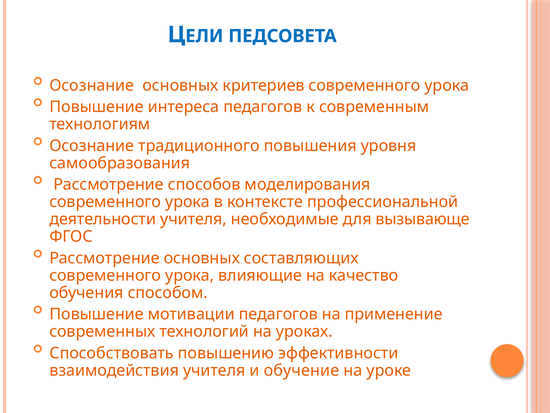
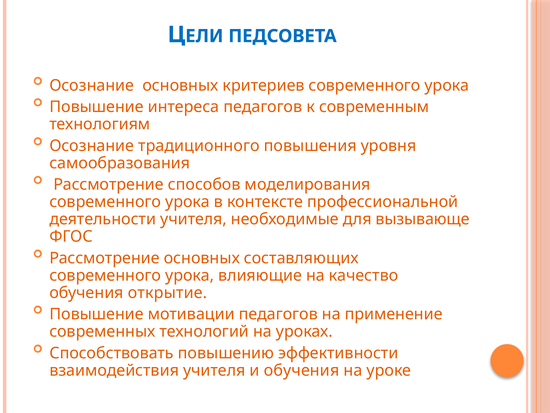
способом: способом -> открытие (168, 292)
и обучение: обучение -> обучения (302, 370)
